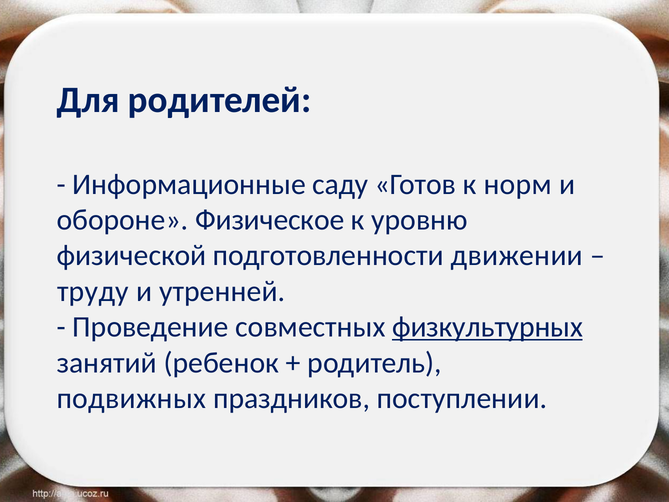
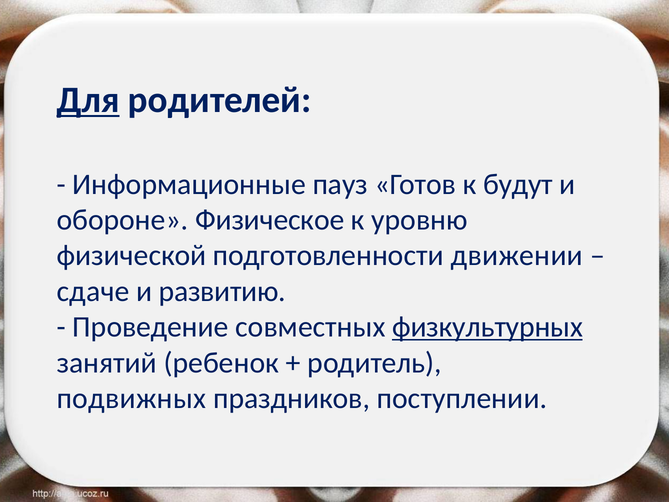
Для underline: none -> present (88, 100)
саду: саду -> пауз (340, 184)
норм: норм -> будут (518, 184)
труду: труду -> сдаче (93, 291)
утренней: утренней -> развитию (222, 291)
